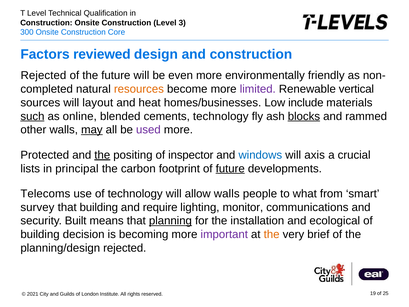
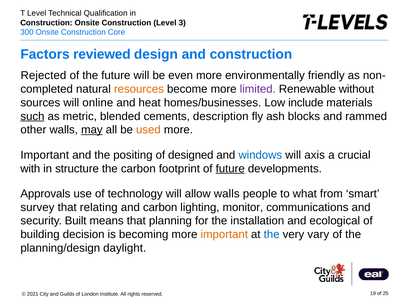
vertical: vertical -> without (356, 89)
layout: layout -> online (98, 103)
online: online -> metric (80, 116)
cements technology: technology -> description (221, 116)
blocks underline: present -> none (304, 116)
used colour: purple -> orange (148, 130)
Protected: Protected -> Important (45, 155)
the underline: present -> none (102, 155)
inspector: inspector -> designed (191, 155)
lists: lists -> with (30, 168)
principal: principal -> structure (77, 168)
Telecoms: Telecoms -> Approvals (45, 193)
that building: building -> relating (99, 207)
and require: require -> carbon (160, 207)
planning underline: present -> none (170, 221)
important colour: purple -> orange (224, 234)
the colour: orange -> blue (272, 234)
brief: brief -> vary (318, 234)
planning/design rejected: rejected -> daylight (125, 248)
